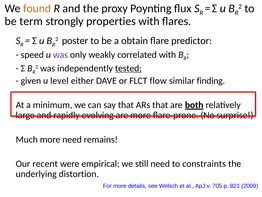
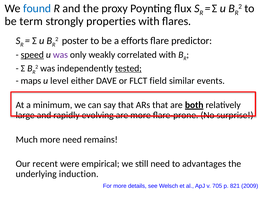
found colour: orange -> blue (37, 8)
obtain: obtain -> efforts (135, 41)
speed underline: none -> present (32, 55)
given: given -> maps (31, 81)
flow: flow -> field (158, 81)
finding: finding -> events (211, 81)
constraints: constraints -> advantages (204, 163)
distortion: distortion -> induction (79, 174)
